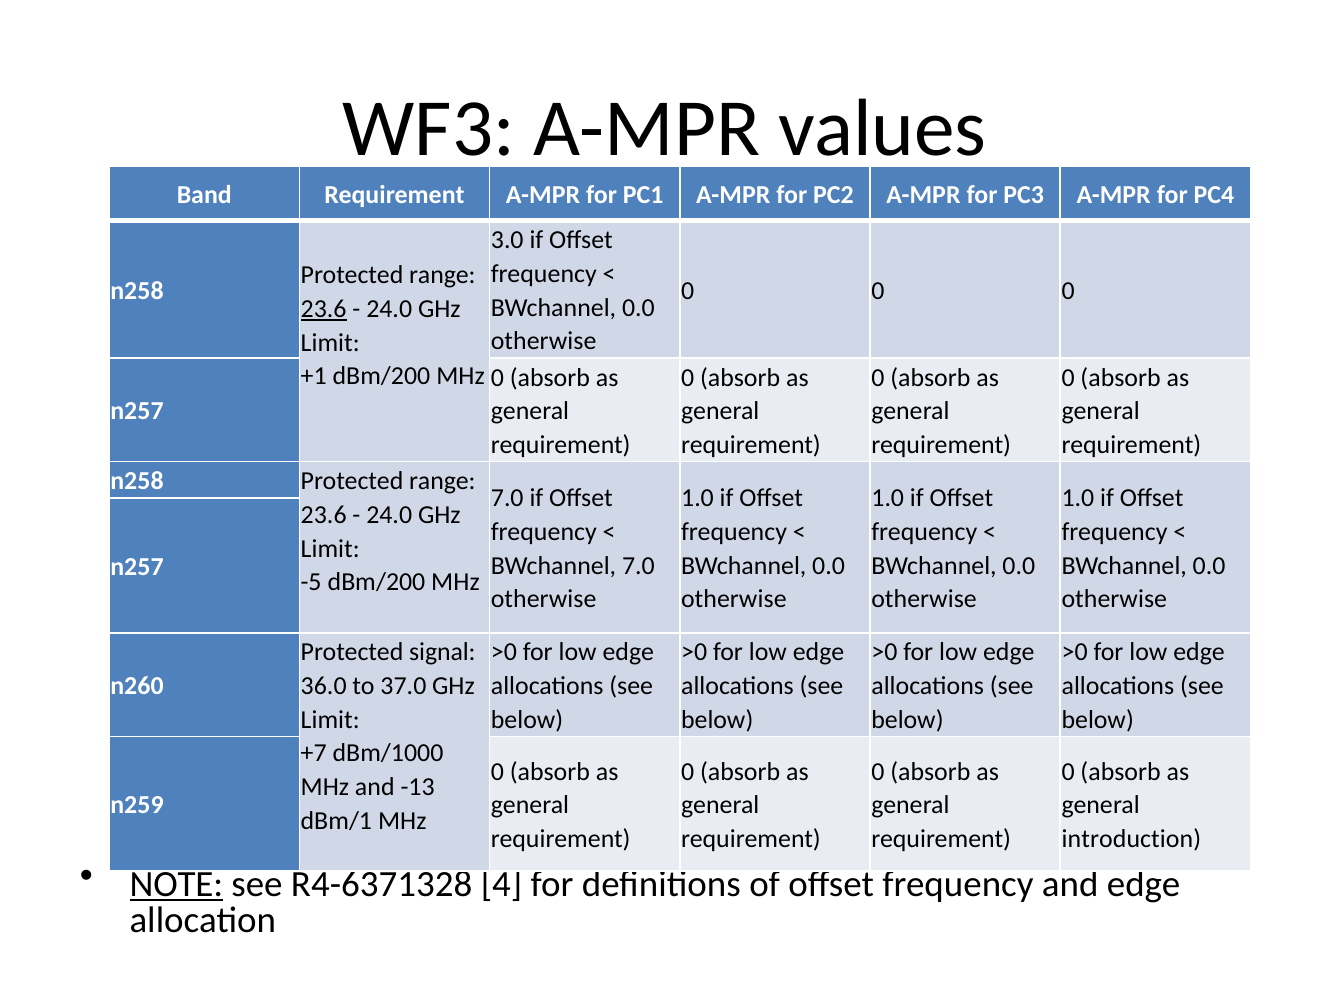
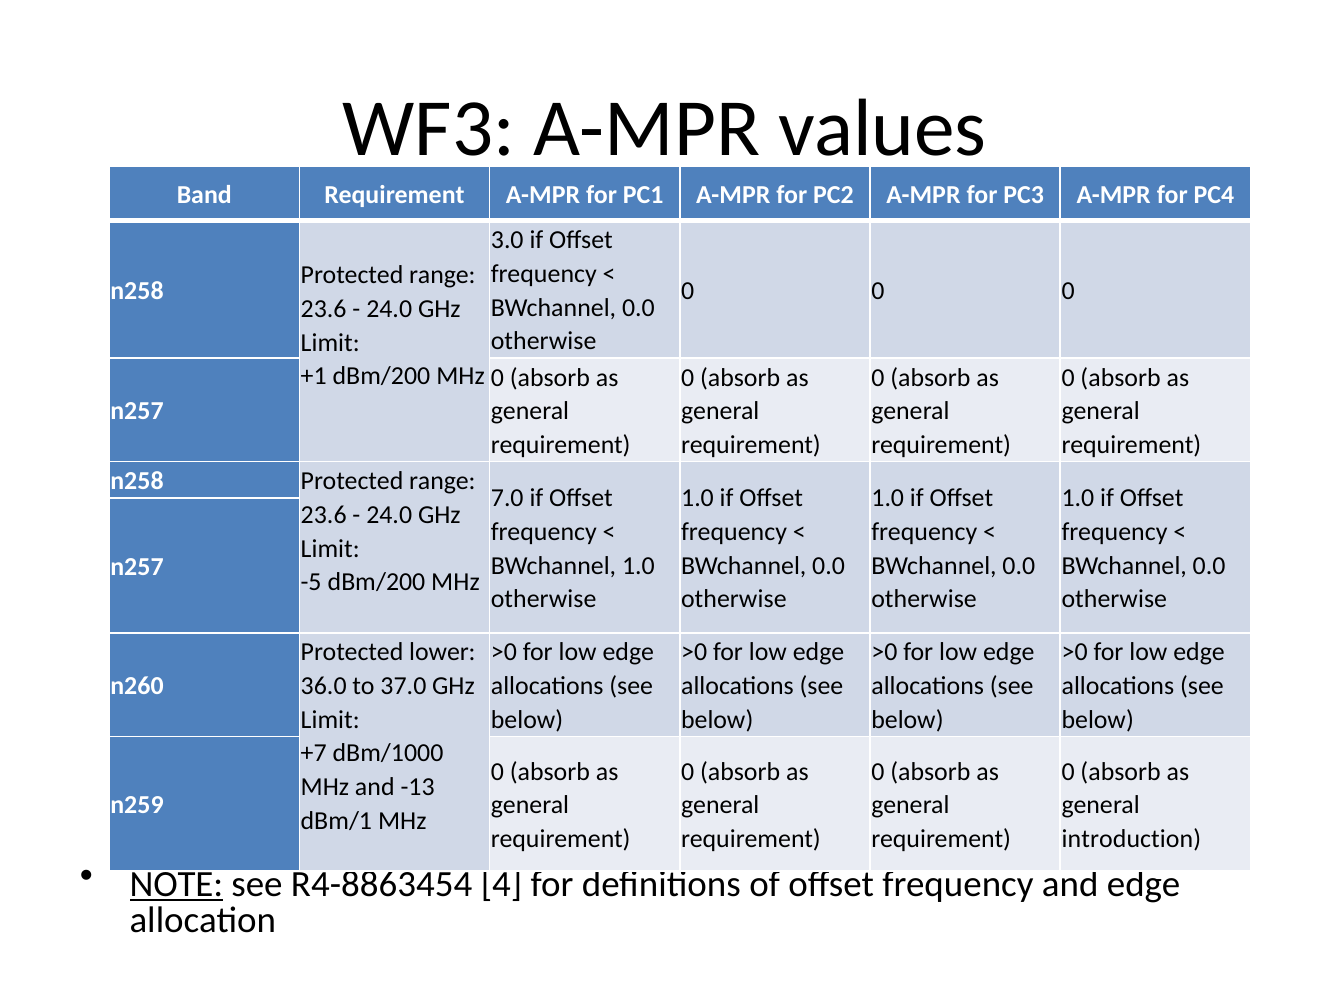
23.6 underline: present -> none (324, 309)
BWchannel 7.0: 7.0 -> 1.0 (638, 566)
signal: signal -> lower (442, 653)
R4-6371328: R4-6371328 -> R4-8863454 (382, 885)
